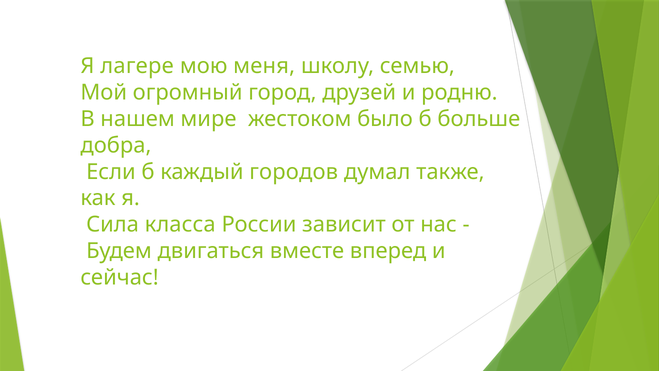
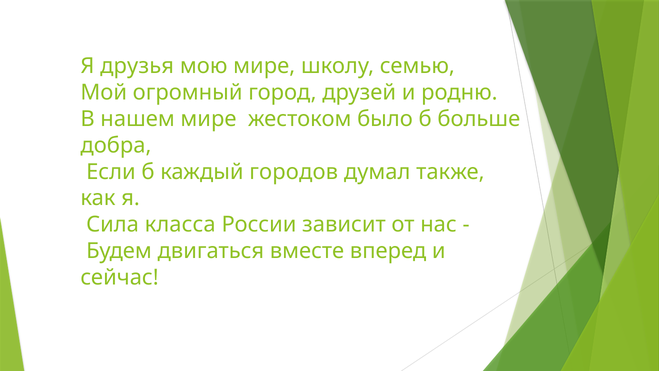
лагере: лагере -> друзья (137, 66)
мою меня: меня -> мире (264, 66)
